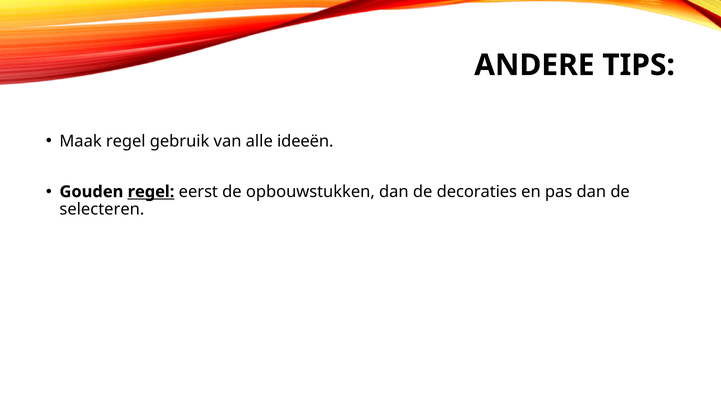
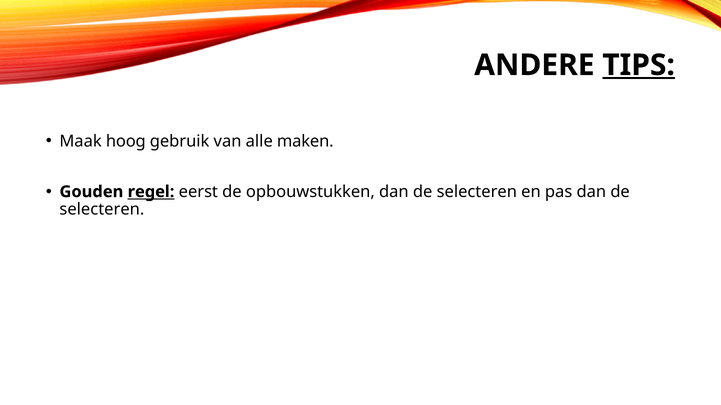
TIPS underline: none -> present (639, 65)
Maak regel: regel -> hoog (126, 141)
ideeën: ideeën -> maken (305, 141)
opbouwstukken dan de decoraties: decoraties -> selecteren (477, 192)
